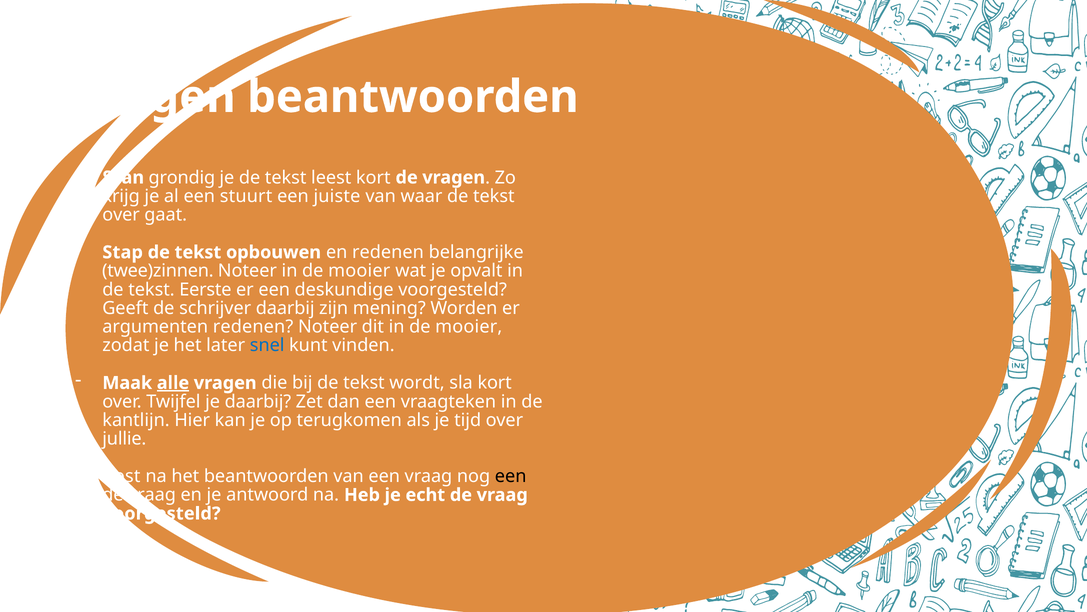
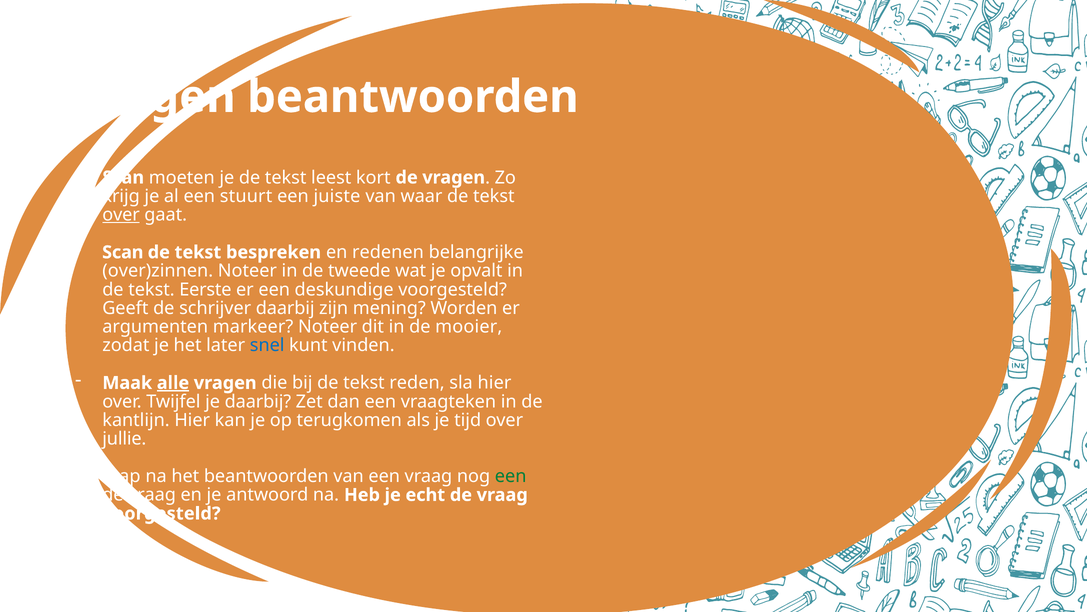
grondig: grondig -> moeten (182, 177)
over underline: none -> present (121, 215)
Stap: Stap -> Scan (123, 252)
opbouwen: opbouwen -> bespreken (274, 252)
twee)zinnen: twee)zinnen -> over)zinnen (158, 271)
Noteer in de mooier: mooier -> tweede (359, 271)
argumenten redenen: redenen -> markeer (253, 327)
wordt: wordt -> reden (417, 383)
sla kort: kort -> hier (494, 383)
Kost: Kost -> Stap (121, 476)
een colour: black -> green (511, 476)
